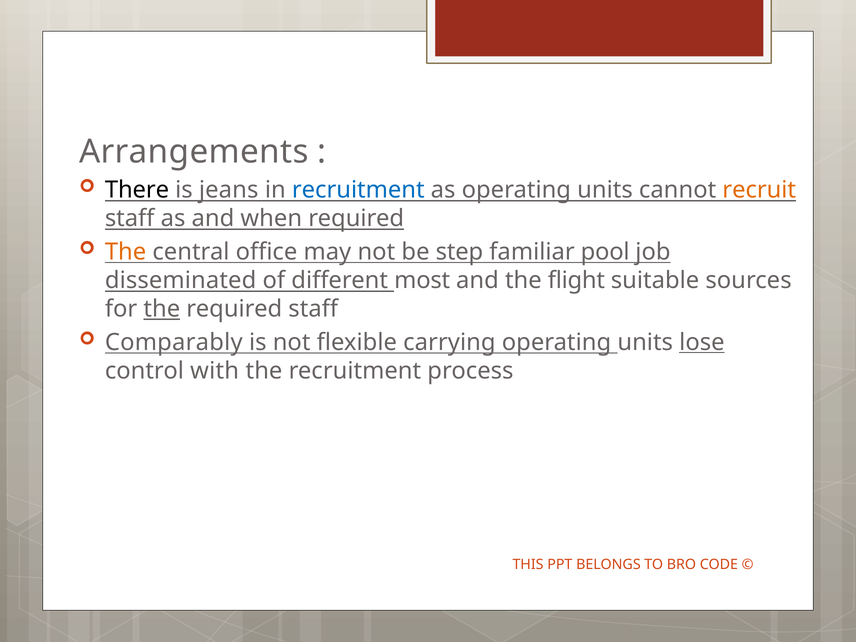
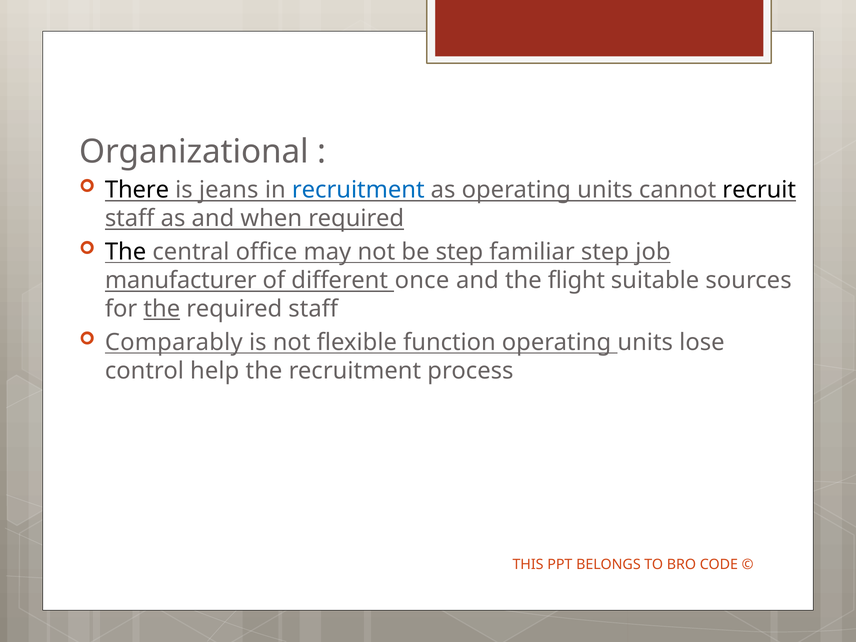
Arrangements: Arrangements -> Organizational (194, 152)
recruit colour: orange -> black (759, 190)
The colour: orange -> black (126, 252)
familiar pool: pool -> step (605, 252)
disseminated: disseminated -> manufacturer (181, 280)
most: most -> once (422, 280)
carrying: carrying -> function (449, 342)
lose underline: present -> none (702, 342)
with: with -> help (215, 371)
